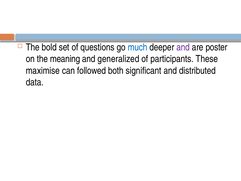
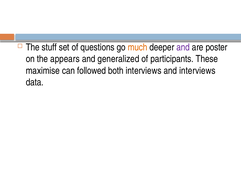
bold: bold -> stuff (49, 47)
much colour: blue -> orange (138, 47)
meaning: meaning -> appears (65, 59)
both significant: significant -> interviews (144, 71)
and distributed: distributed -> interviews (197, 71)
